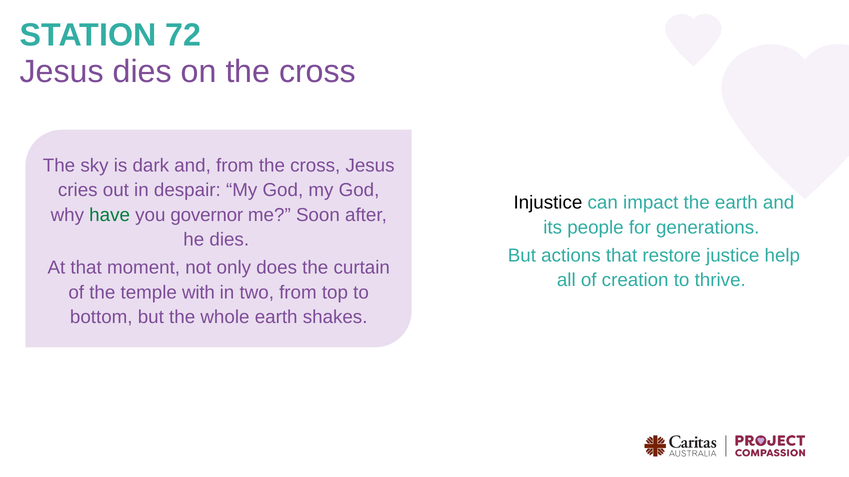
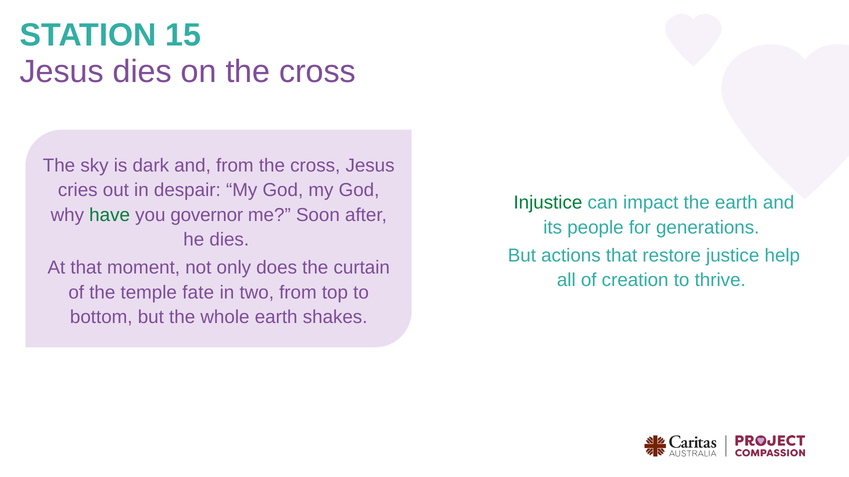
72: 72 -> 15 (183, 35)
Injustice colour: black -> green (548, 203)
with: with -> fate (198, 293)
